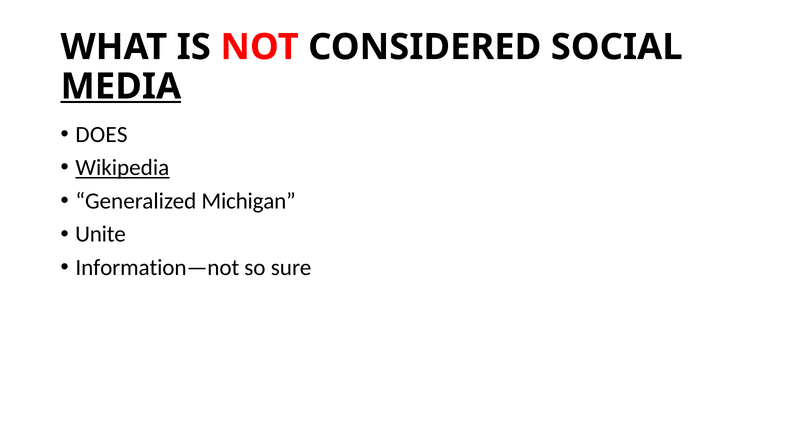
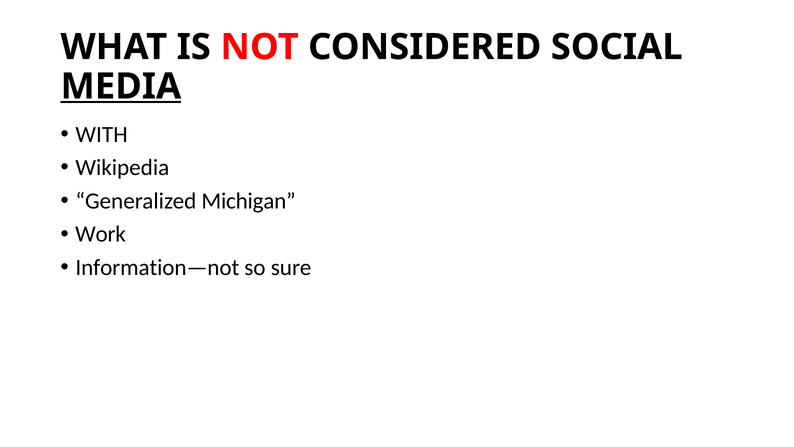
DOES: DOES -> WITH (102, 134)
Wikipedia underline: present -> none (122, 168)
Unite: Unite -> Work (101, 234)
